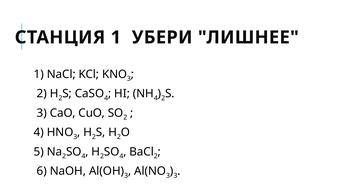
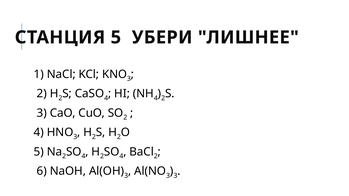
СТАНЦИЯ 1: 1 -> 5 (116, 37)
